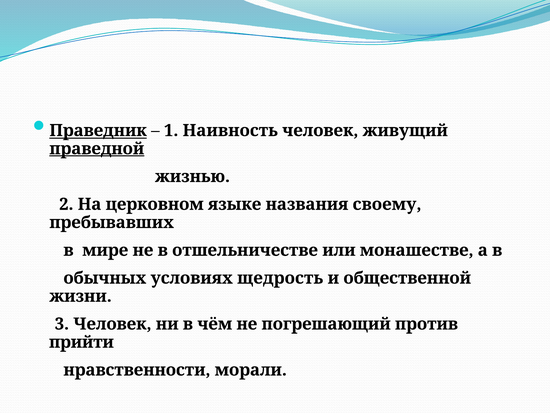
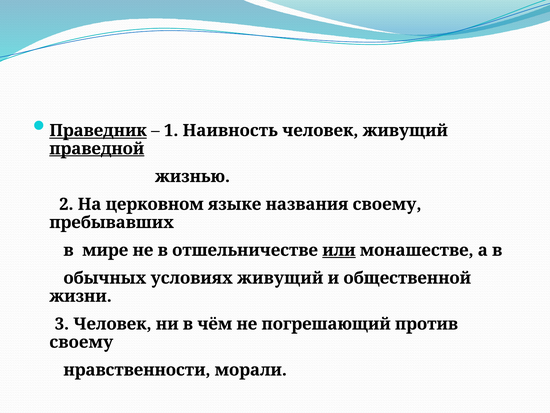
или underline: none -> present (339, 250)
условиях щедрость: щедрость -> живущий (280, 278)
прийти: прийти -> своему (81, 342)
